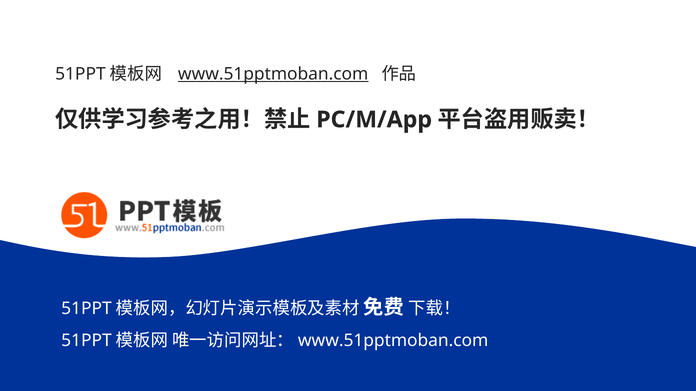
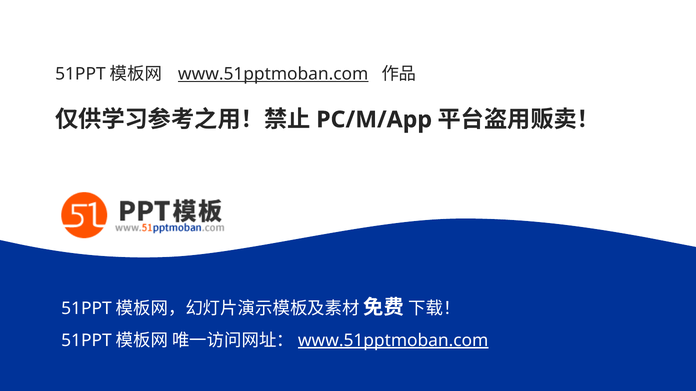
www.51pptmoban.com underline: none -> present (393, 341)
